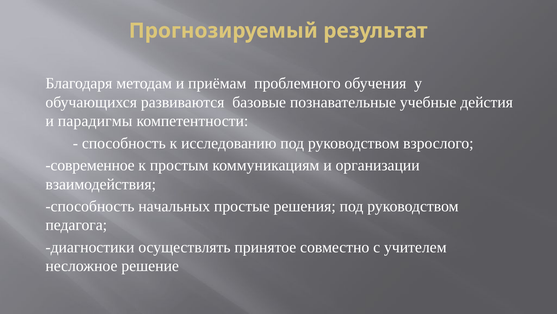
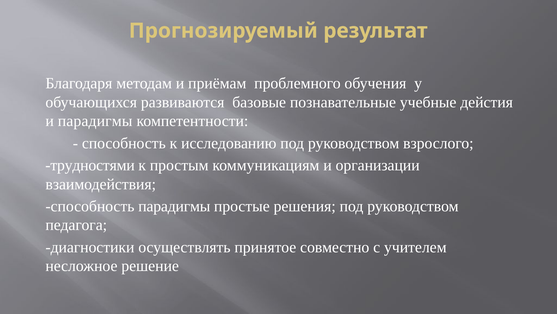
современное: современное -> трудностями (90, 165)
способность начальных: начальных -> парадигмы (174, 206)
